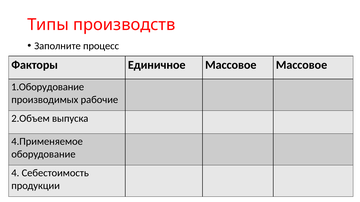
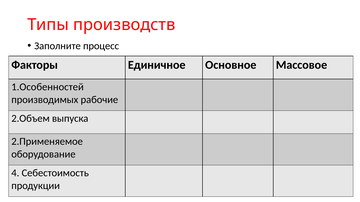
Единичное Массовое: Массовое -> Основное (231, 65)
1.Оборудование: 1.Оборудование -> 1.Особенностей (48, 87)
4.Применяемое: 4.Применяемое -> 2.Применяемое (47, 142)
